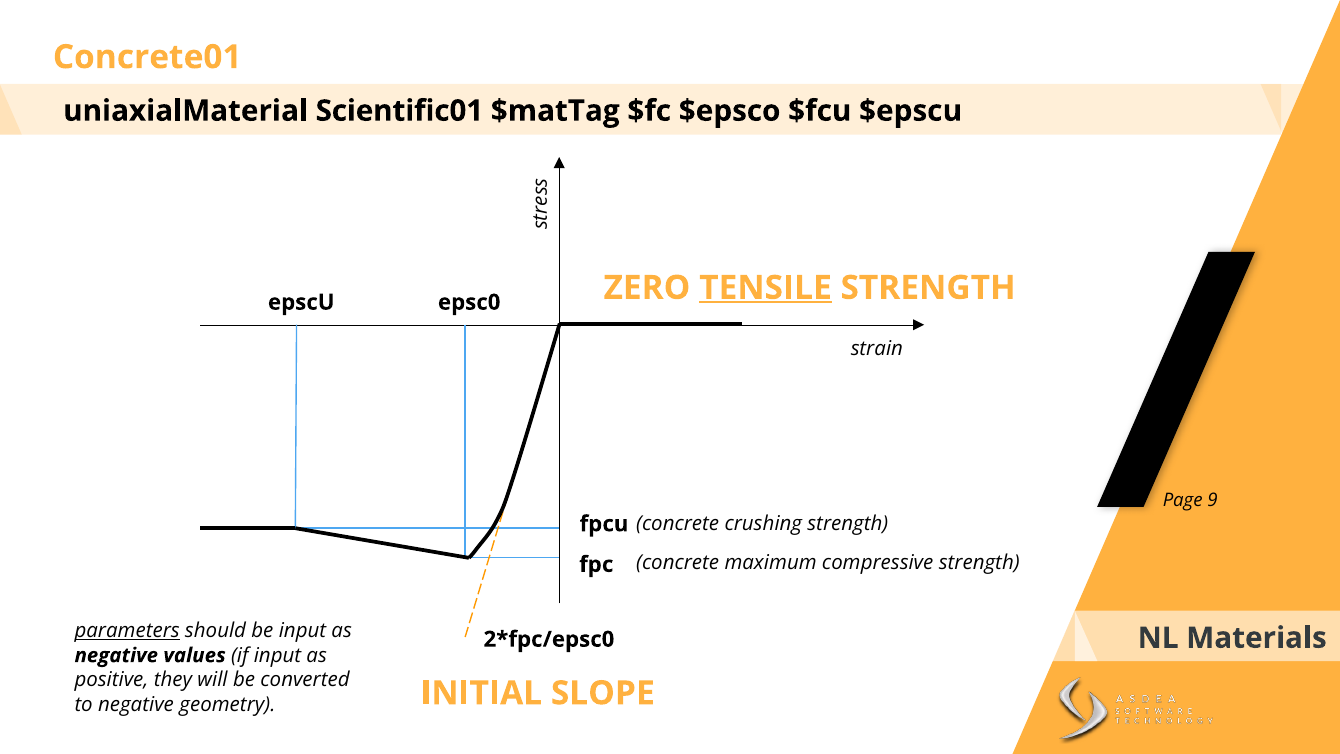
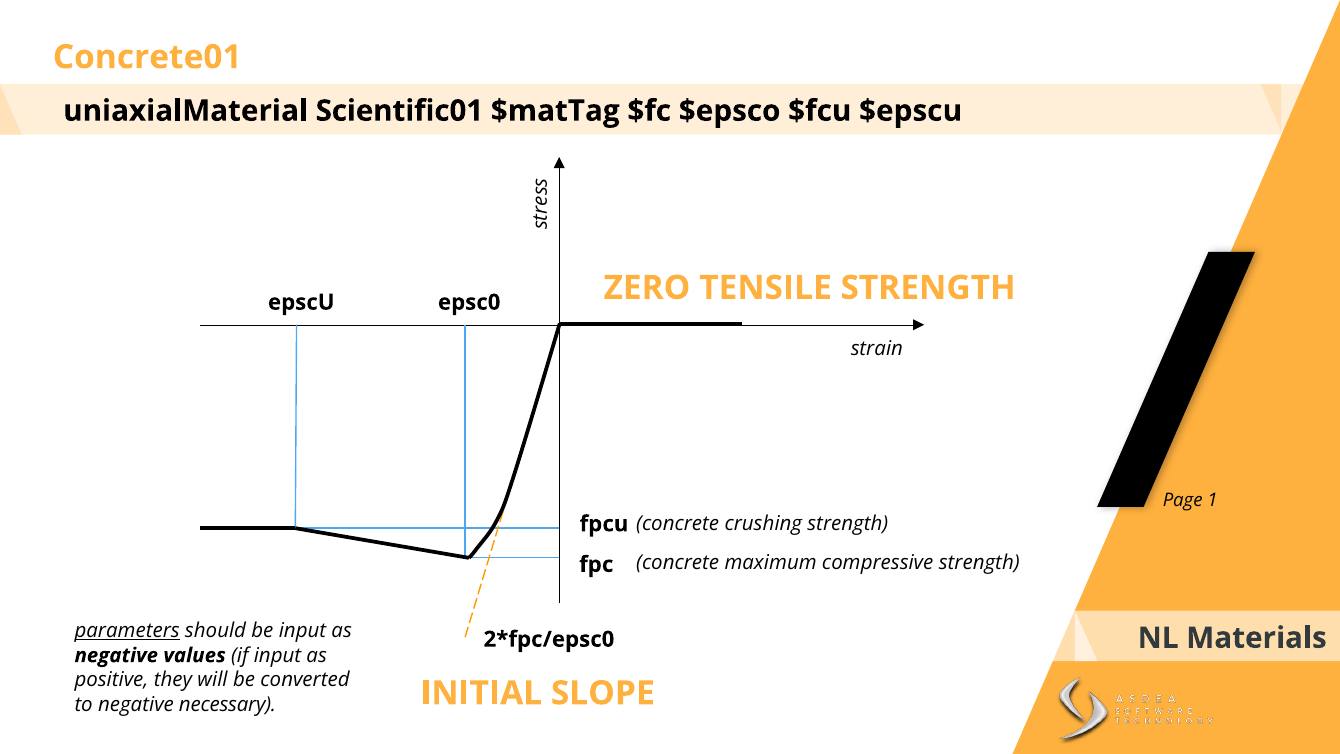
TENSILE underline: present -> none (765, 288)
9: 9 -> 1 (1212, 500)
geometry: geometry -> necessary (227, 704)
